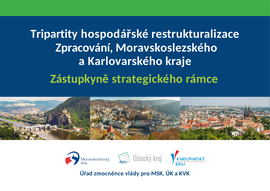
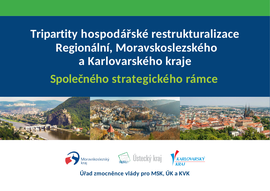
Zpracování: Zpracování -> Regionální (84, 48)
Zástupkyně: Zástupkyně -> Společného (80, 79)
